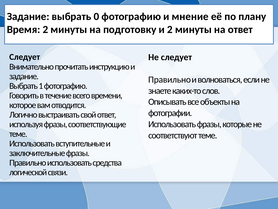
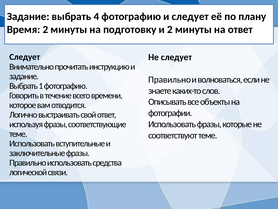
0: 0 -> 4 (96, 17)
и мнение: мнение -> следует (190, 17)
